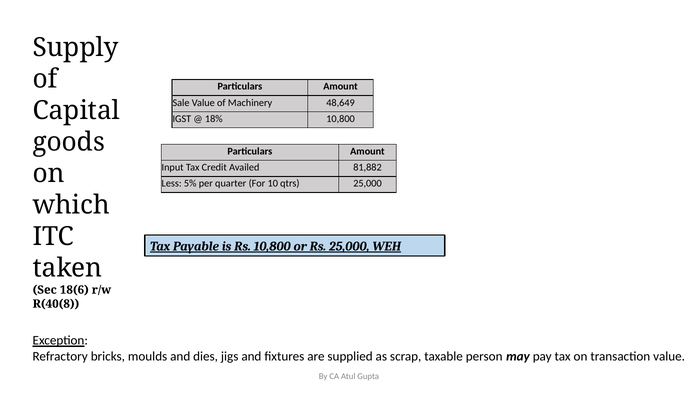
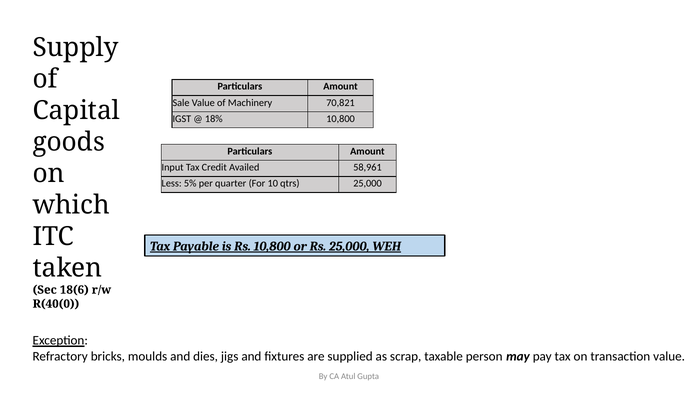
48,649: 48,649 -> 70,821 (341, 103)
81,882: 81,882 -> 58,961 (367, 167)
R(40(8: R(40(8 -> R(40(0 (56, 304)
